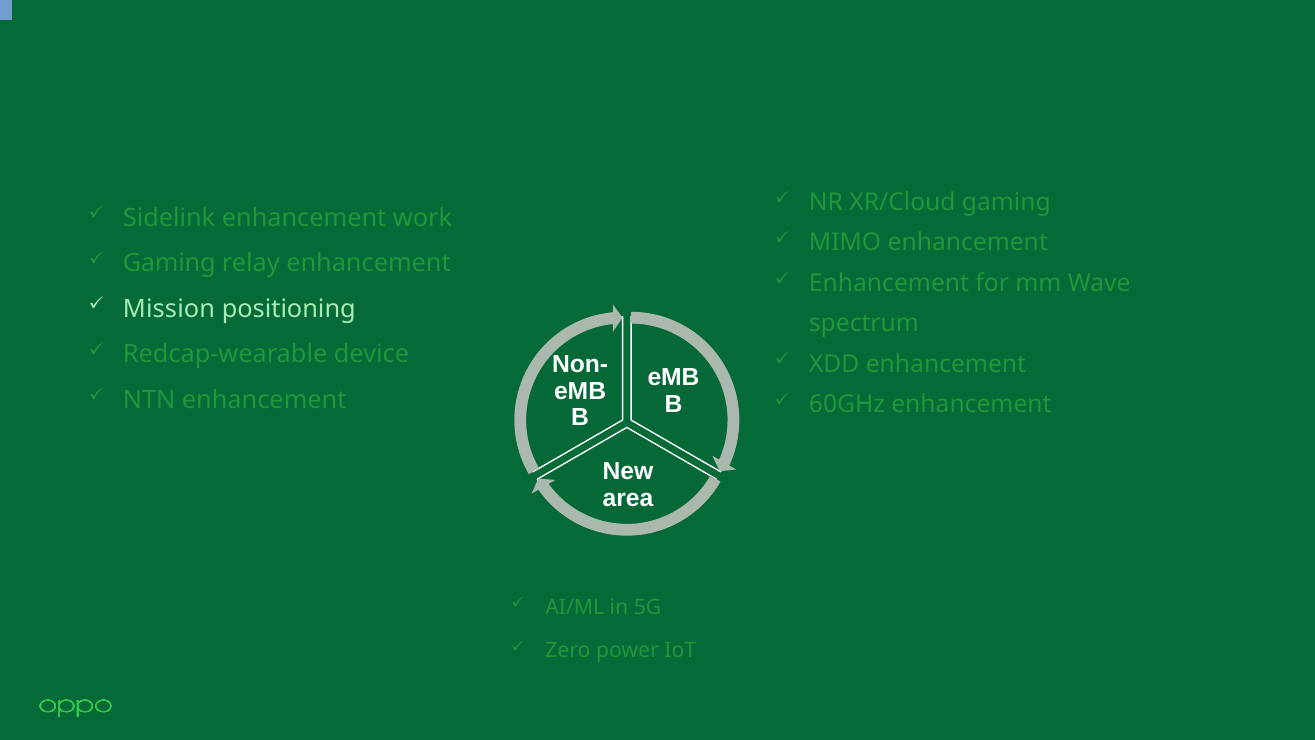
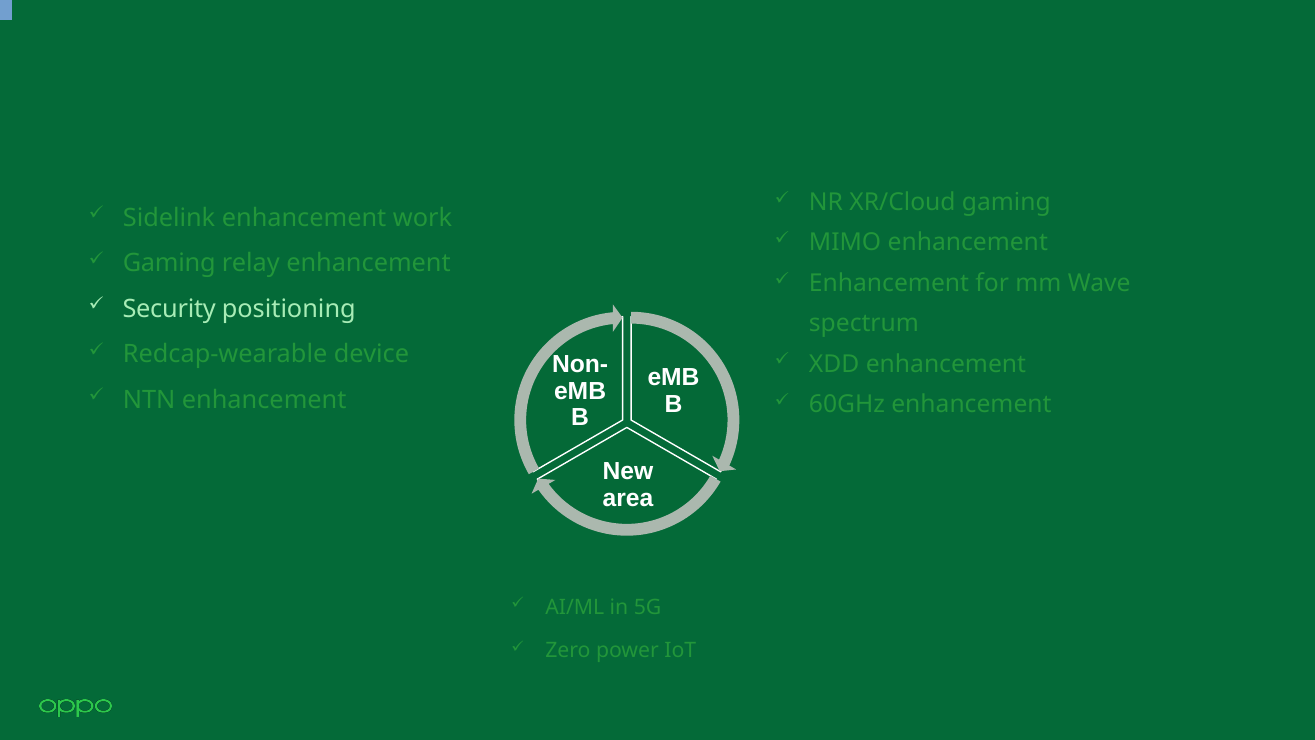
Mission: Mission -> Security (169, 309)
